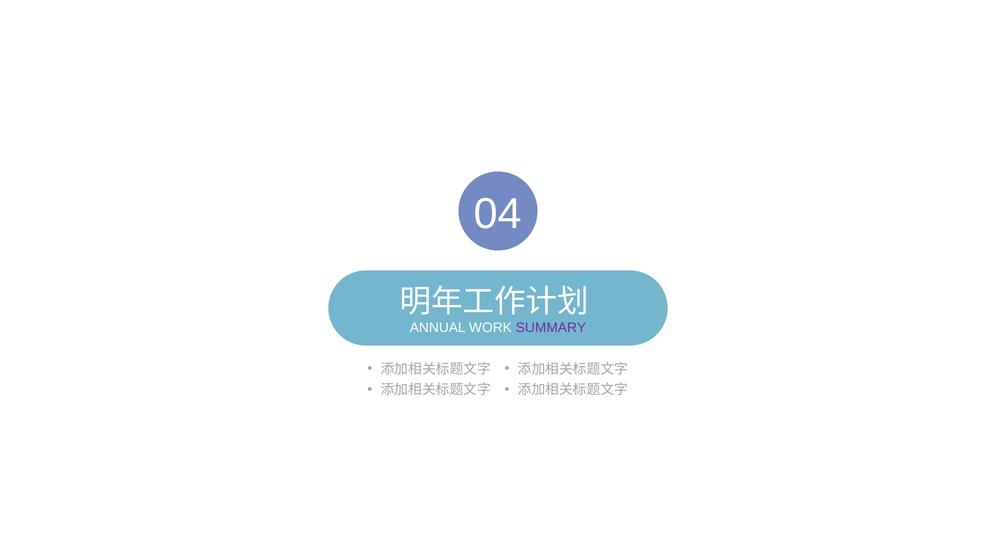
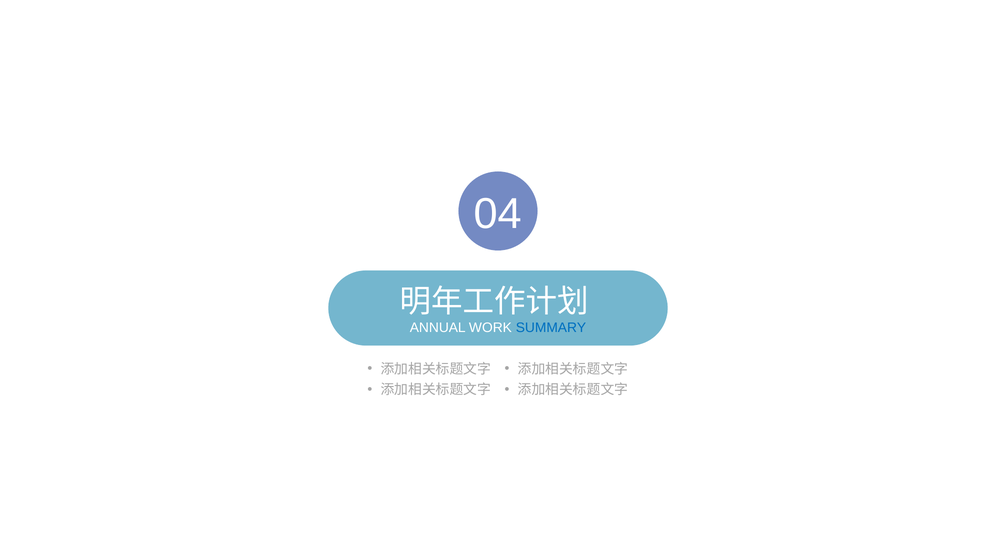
SUMMARY colour: purple -> blue (551, 328)
